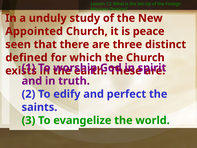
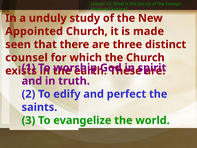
peace: peace -> made (149, 31)
defined: defined -> counsel (26, 58)
